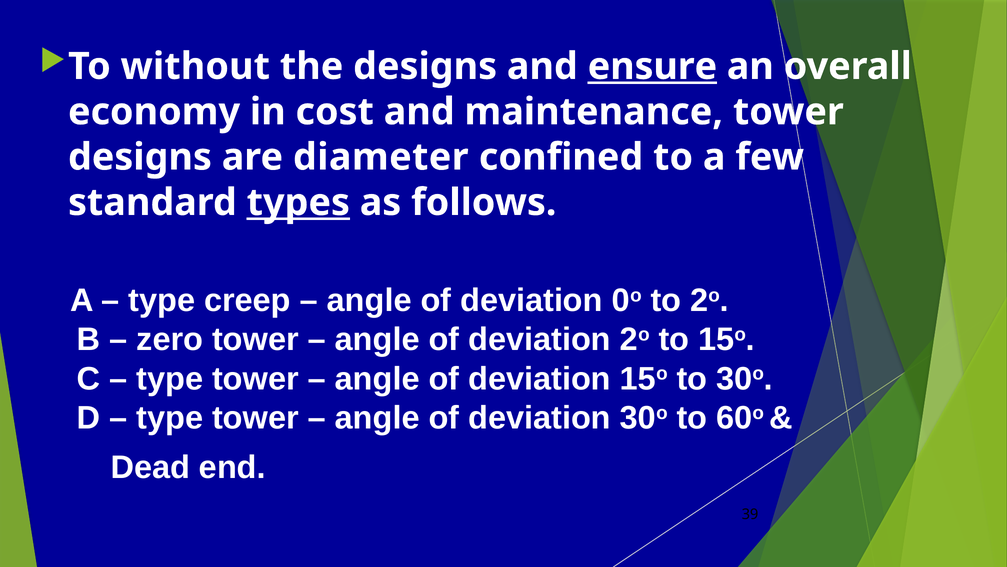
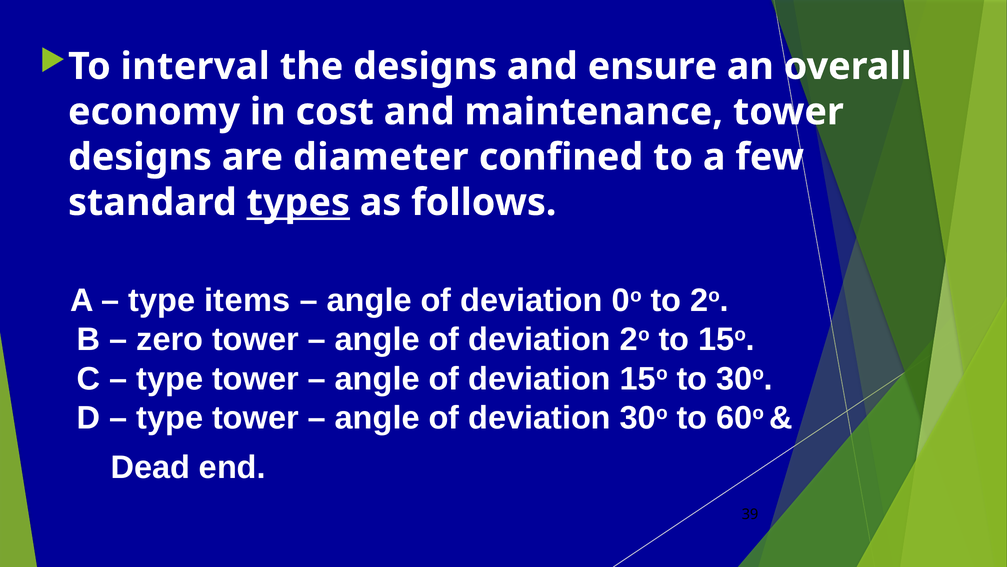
without: without -> interval (195, 66)
ensure underline: present -> none (652, 66)
creep: creep -> items (247, 300)
